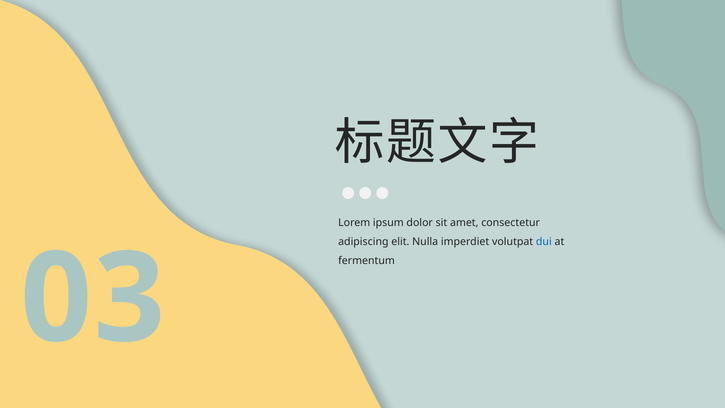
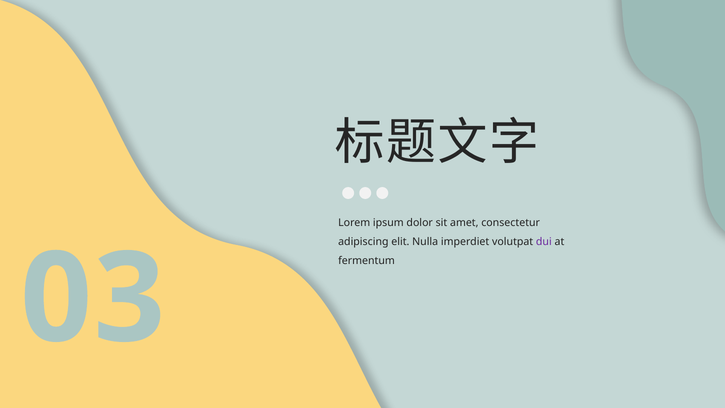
dui colour: blue -> purple (544, 242)
